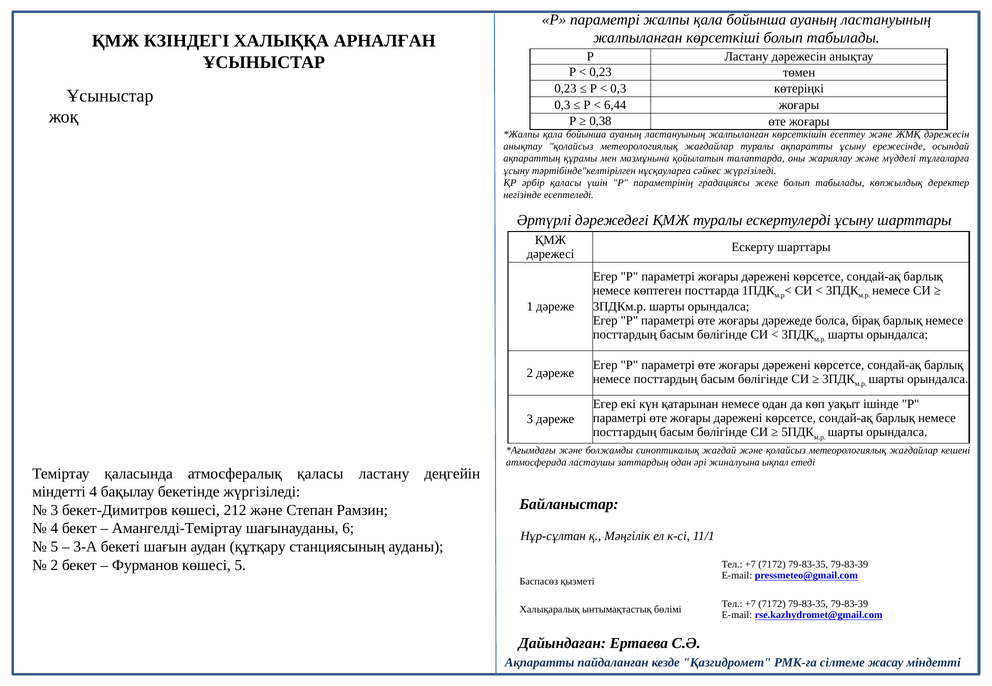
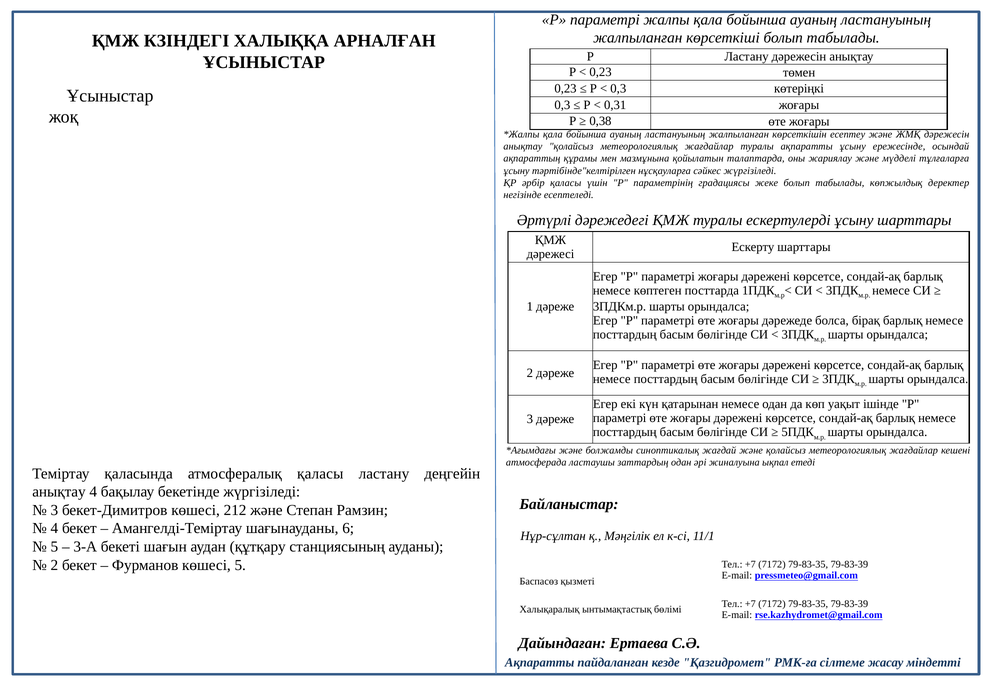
6,44: 6,44 -> 0,31 (615, 105)
міндетті: міндетті -> анықтау (59, 492)
